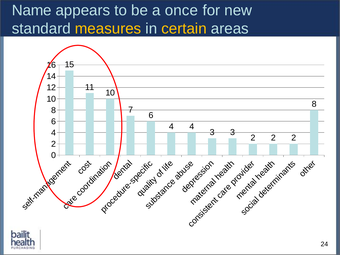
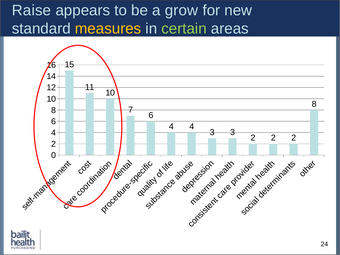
Name: Name -> Raise (32, 10)
once: once -> grow (181, 10)
certain colour: yellow -> light green (184, 29)
